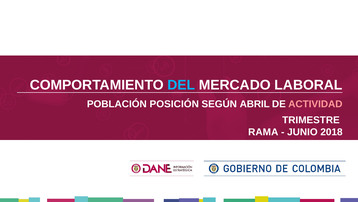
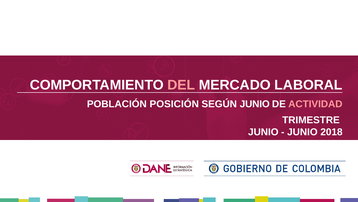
DEL colour: light blue -> pink (181, 85)
SEGÚN ABRIL: ABRIL -> JUNIO (255, 104)
RAMA: RAMA -> JUNIO (263, 132)
